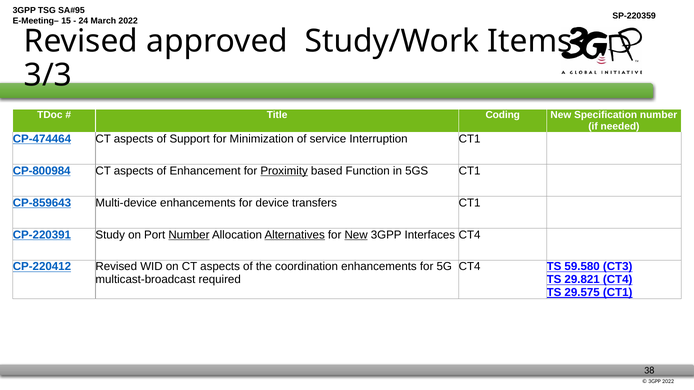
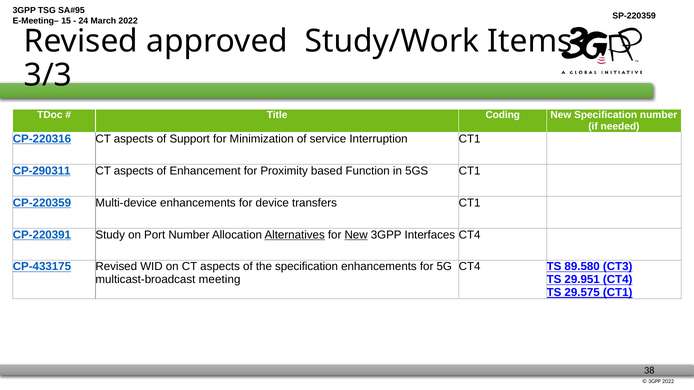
CP-474464: CP-474464 -> CP-220316 (42, 139)
CP-800984: CP-800984 -> CP-290311 (42, 171)
Proximity underline: present -> none (284, 171)
CP-859643: CP-859643 -> CP-220359 (42, 203)
Number underline: present -> none (189, 235)
CP-220412: CP-220412 -> CP-433175 (42, 267)
the coordination: coordination -> specification (307, 267)
59.580: 59.580 -> 89.580 (582, 267)
required: required -> meeting (220, 280)
29.821: 29.821 -> 29.951 (582, 280)
